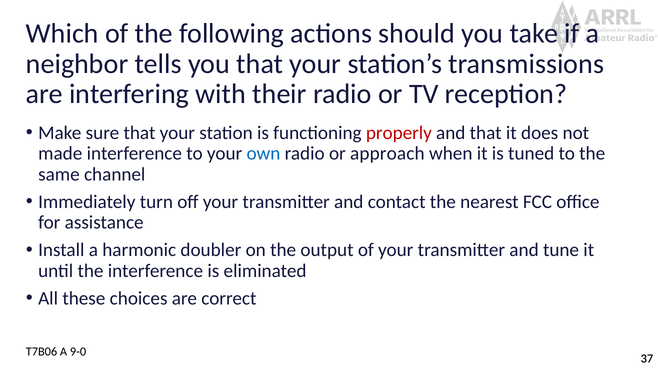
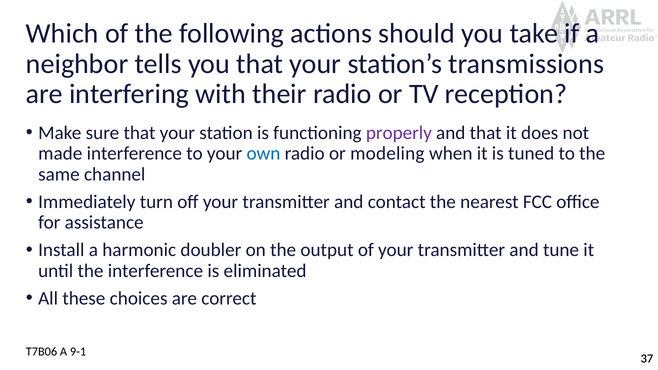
properly colour: red -> purple (399, 133)
approach: approach -> modeling (387, 154)
9-0: 9-0 -> 9-1 (78, 352)
